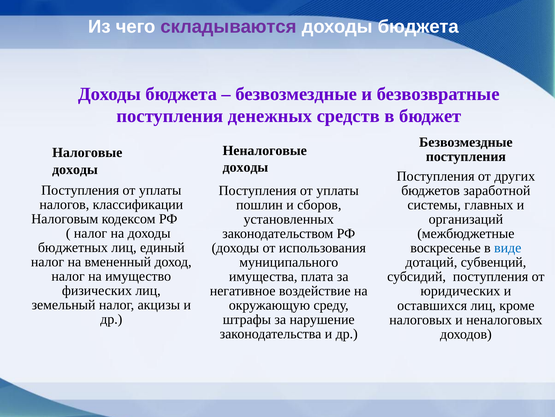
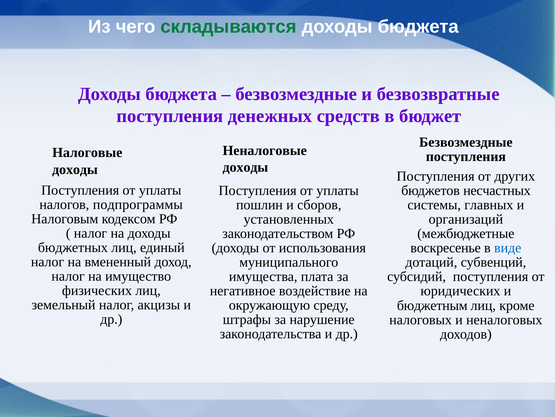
складываются colour: purple -> green (229, 27)
заработной: заработной -> несчастных (497, 190)
классификации: классификации -> подпрограммы (138, 204)
оставшихся: оставшихся -> бюджетным (432, 305)
